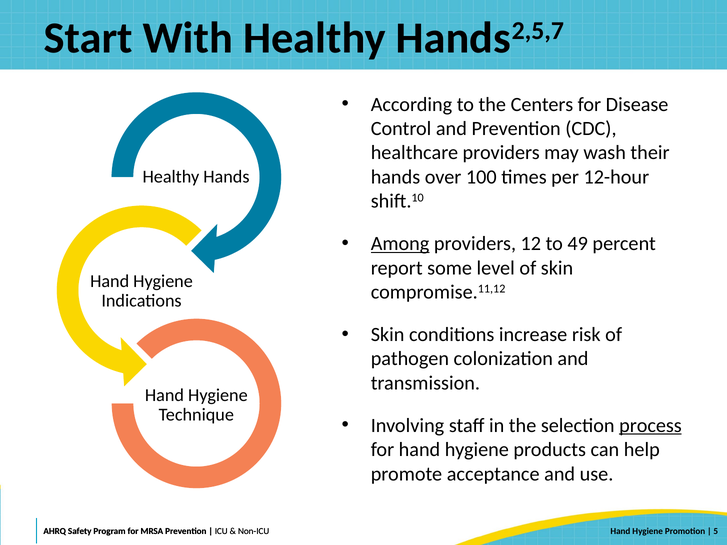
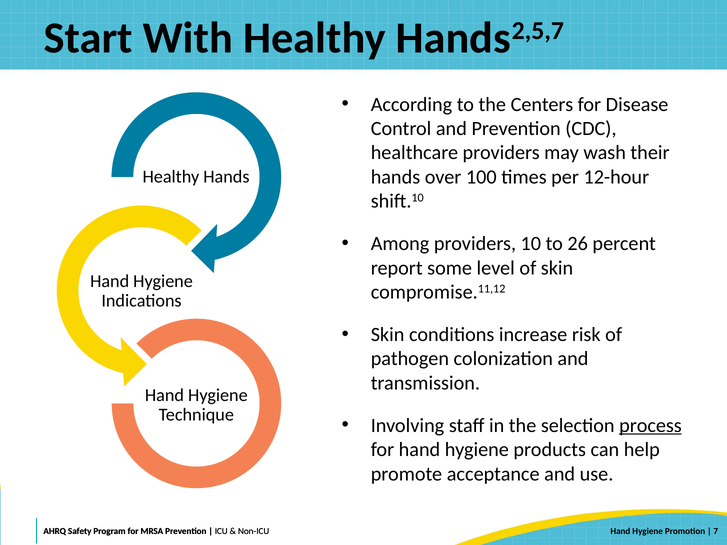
Among underline: present -> none (400, 244)
12: 12 -> 10 (531, 244)
49: 49 -> 26 (578, 244)
5: 5 -> 7 (716, 531)
